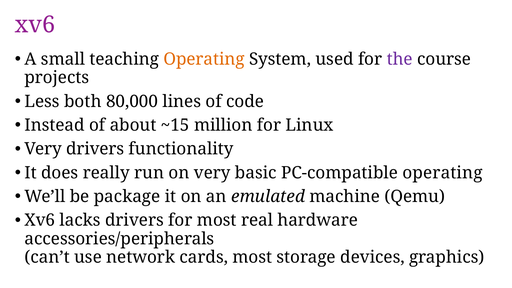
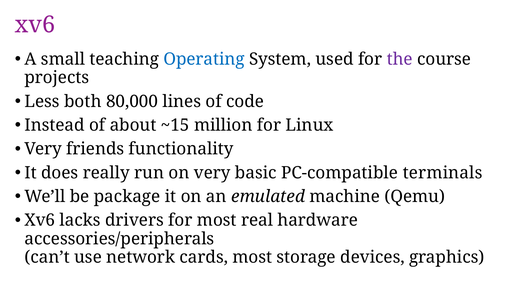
Operating colour: orange -> blue (204, 59)
Very drivers: drivers -> friends (95, 149)
PC-compatible operating: operating -> terminals (443, 173)
